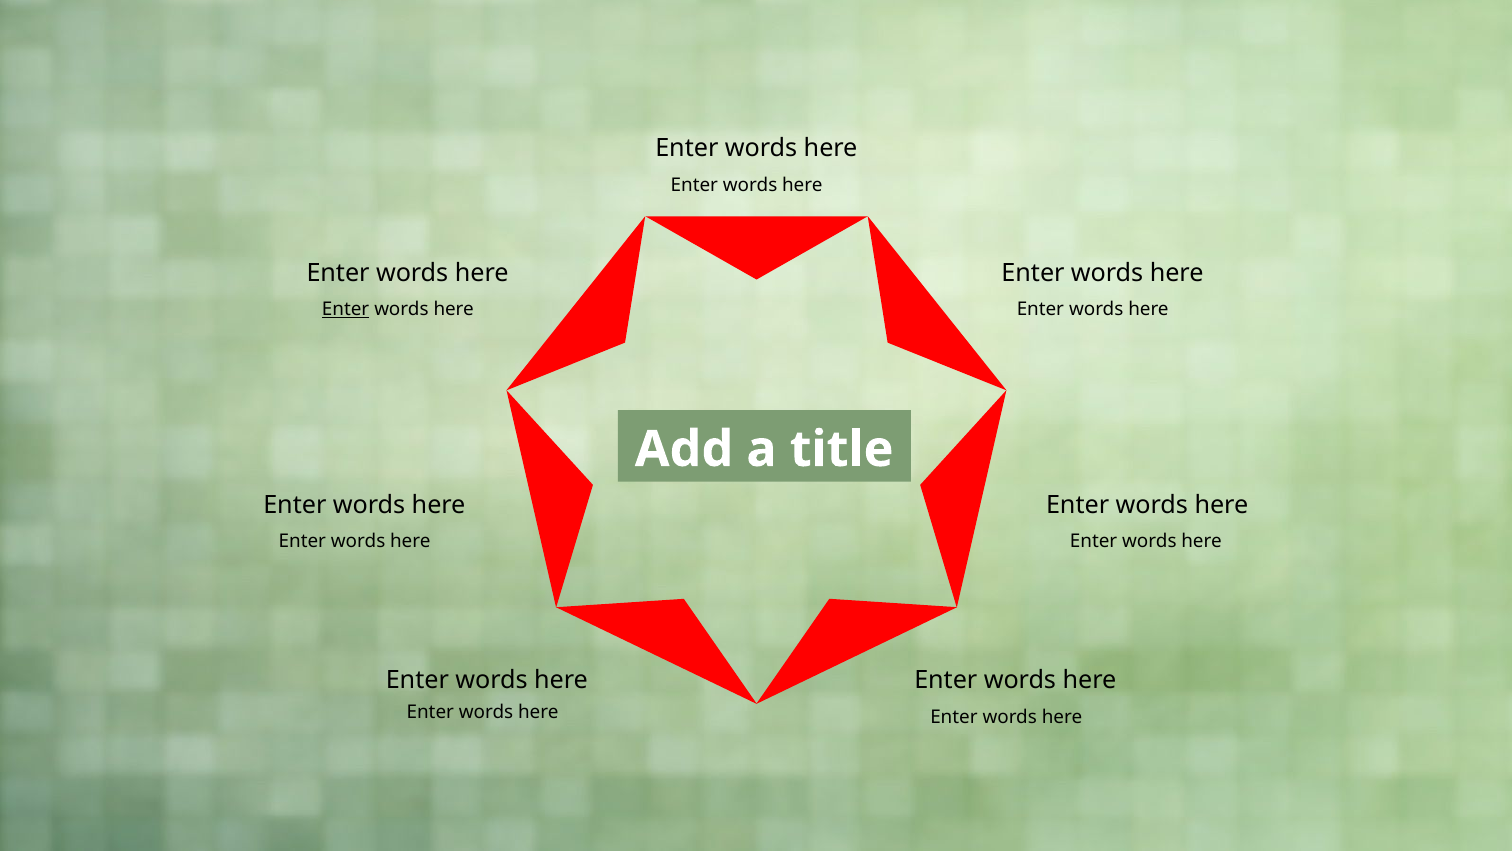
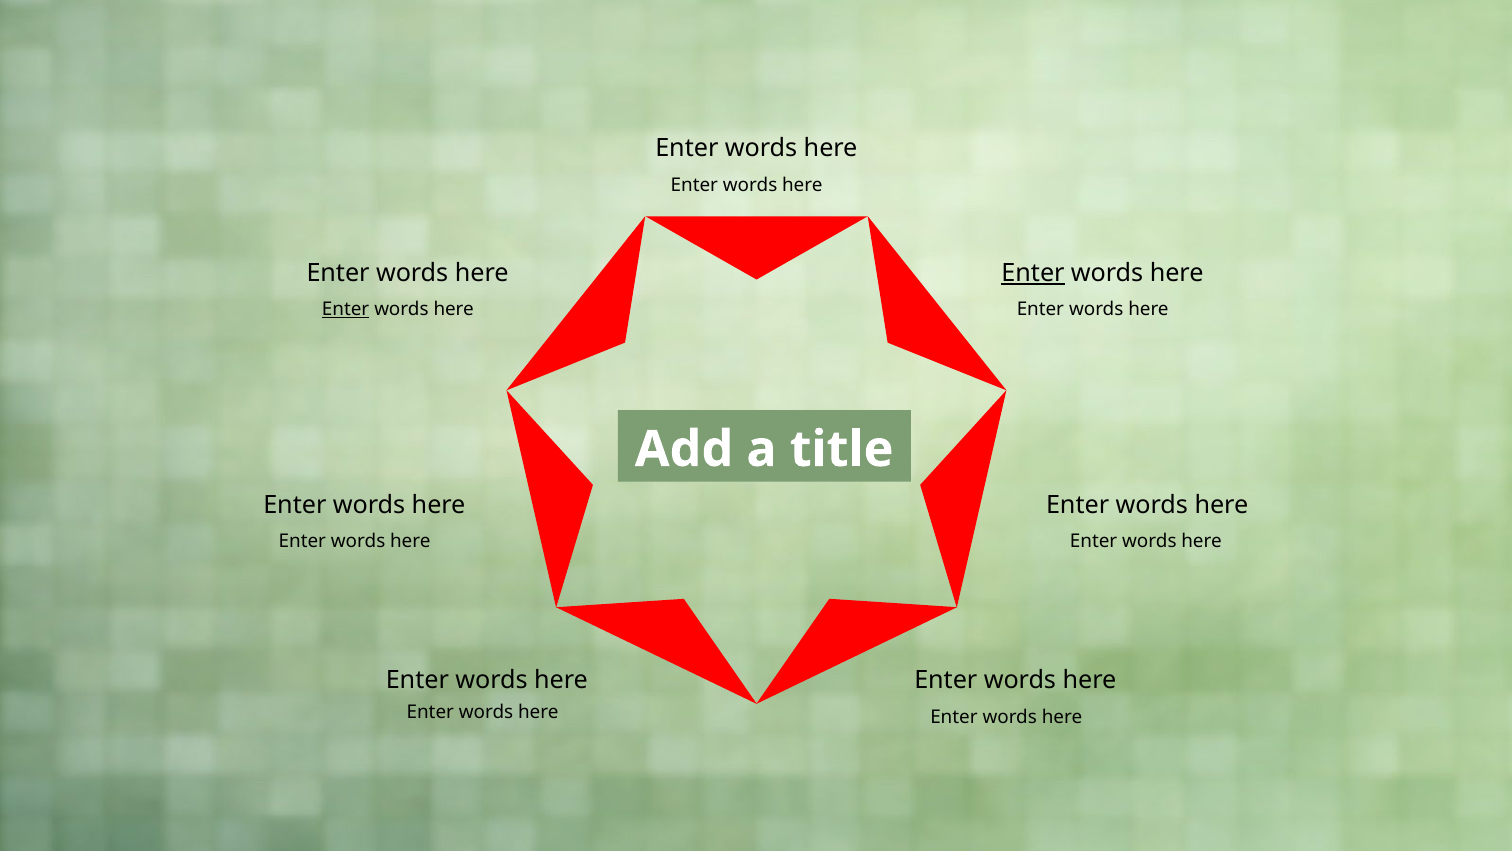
Enter underline: none -> present (1033, 273)
